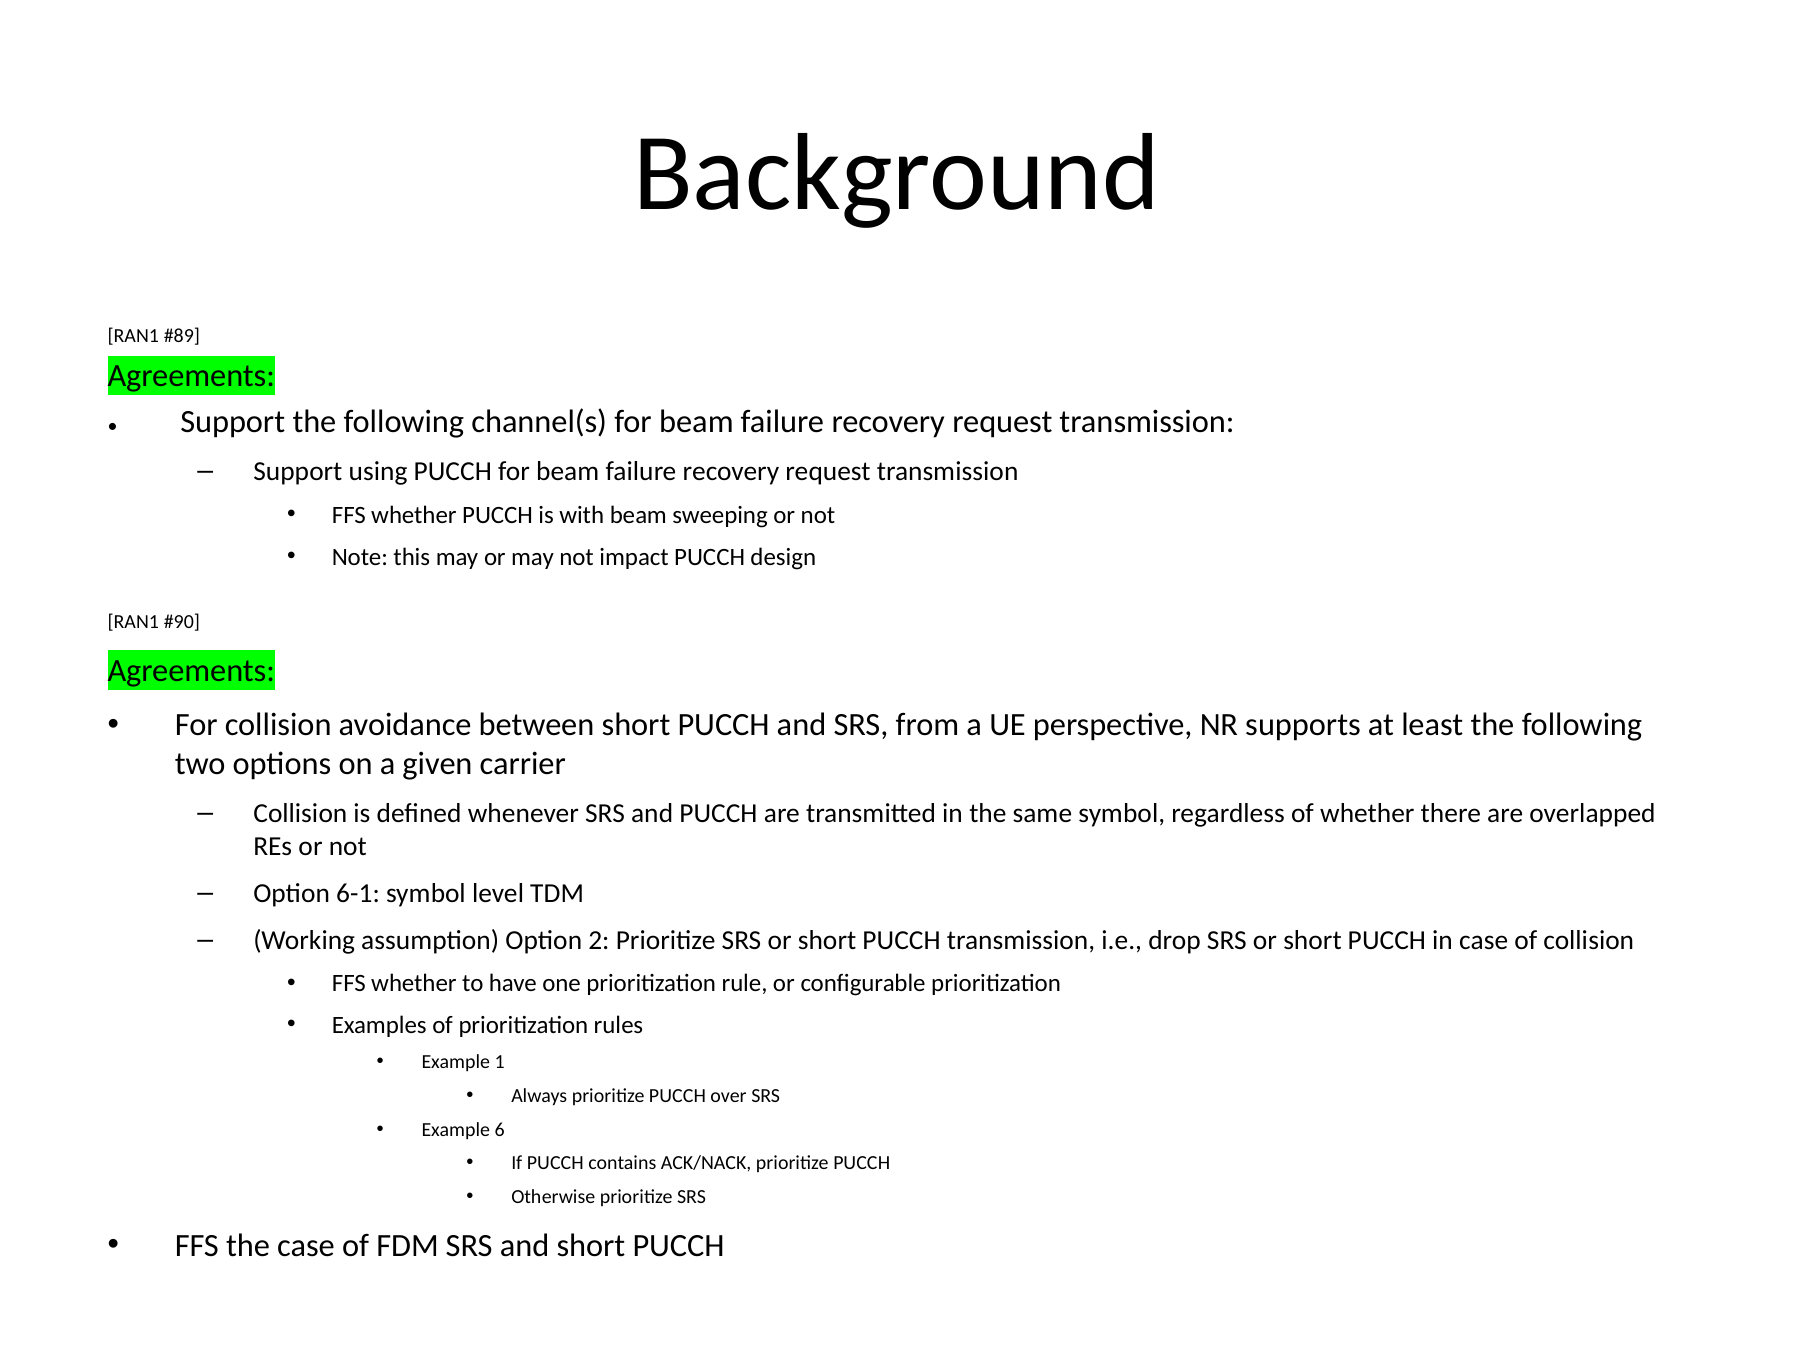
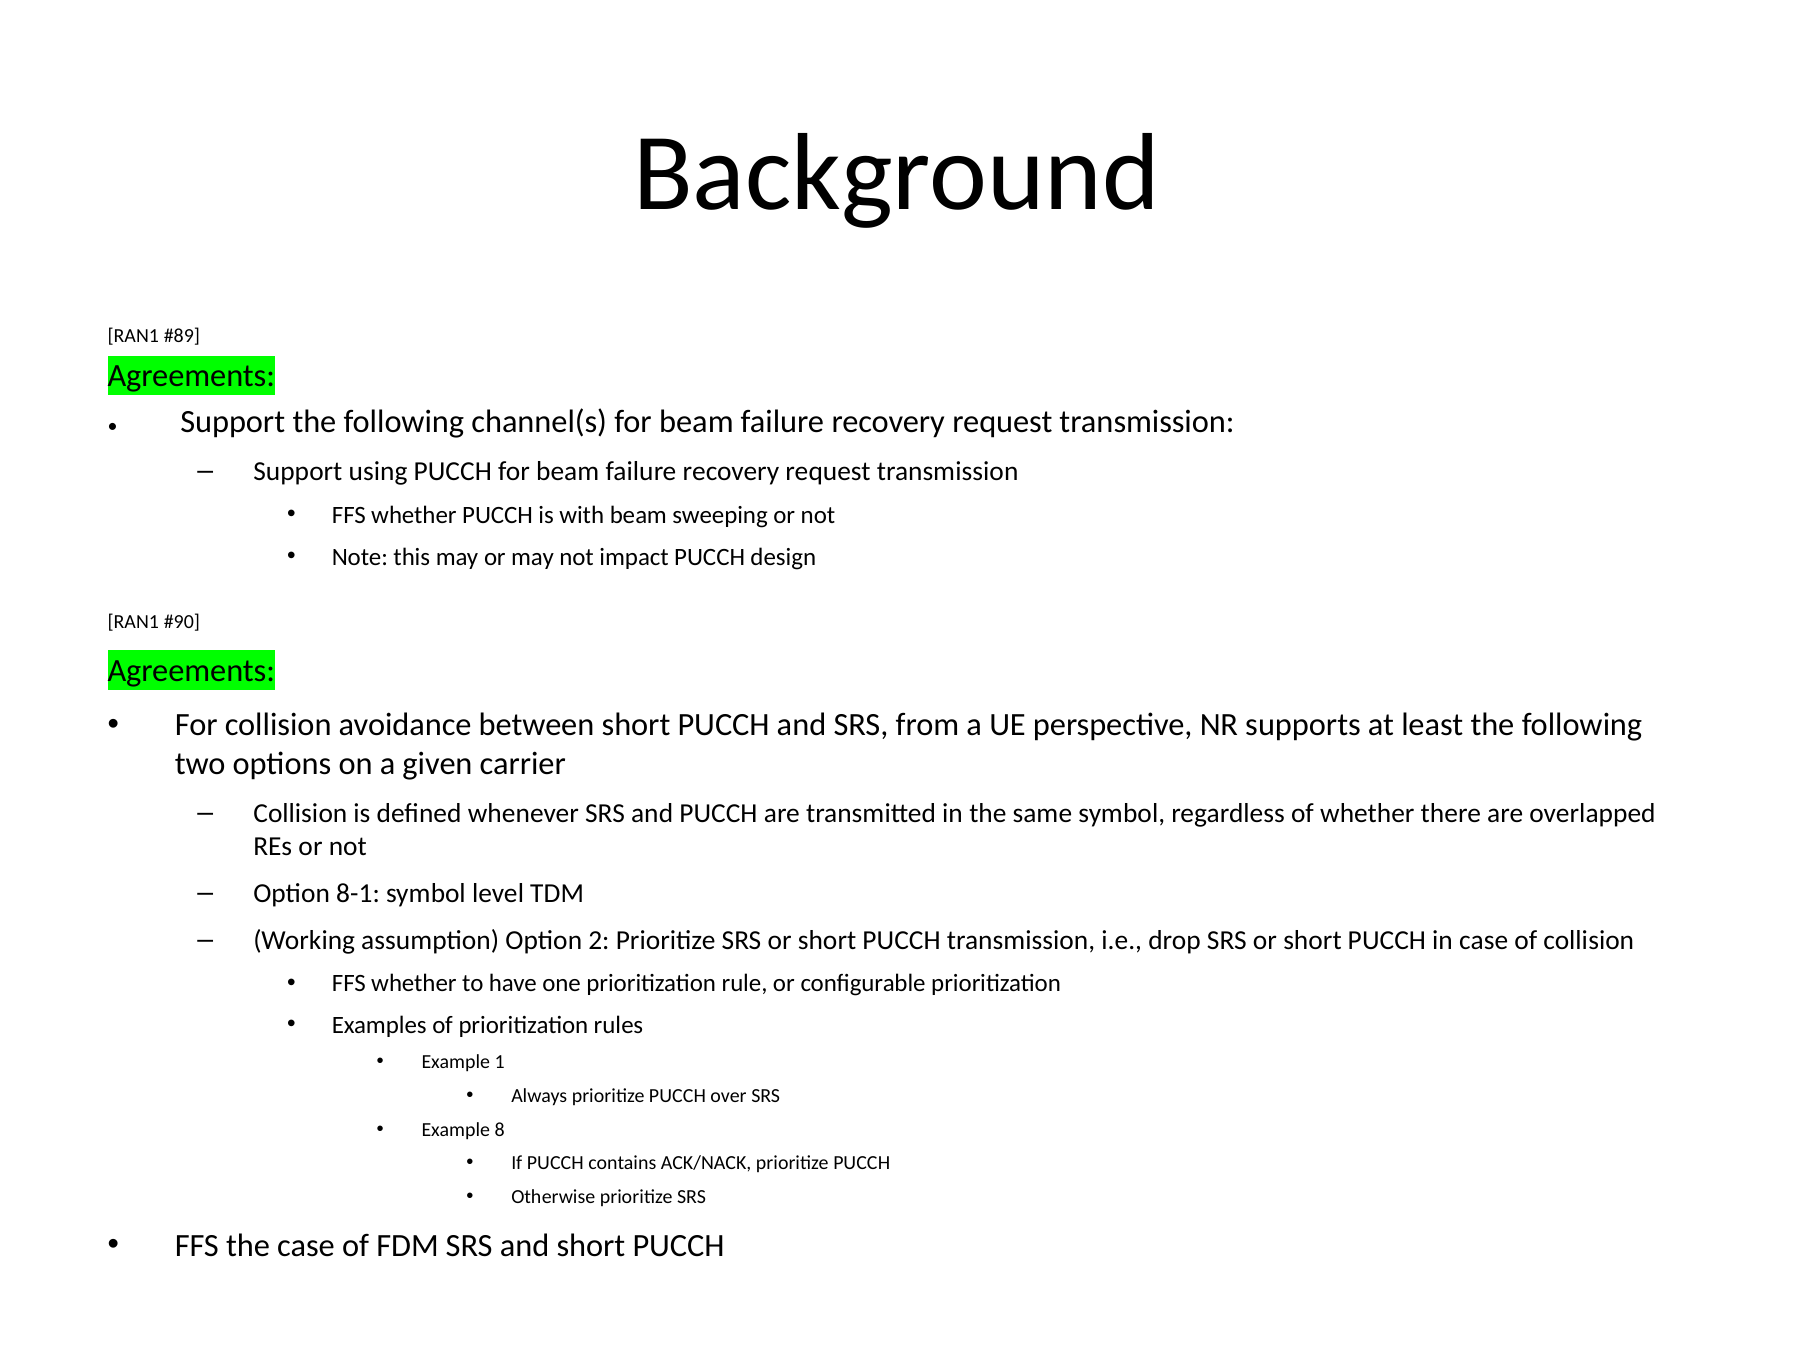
6-1: 6-1 -> 8-1 (358, 894)
6: 6 -> 8 (500, 1130)
